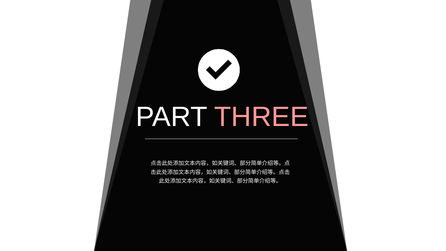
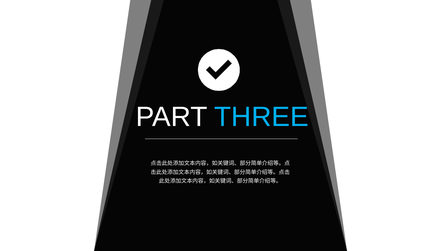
THREE colour: pink -> light blue (261, 117)
